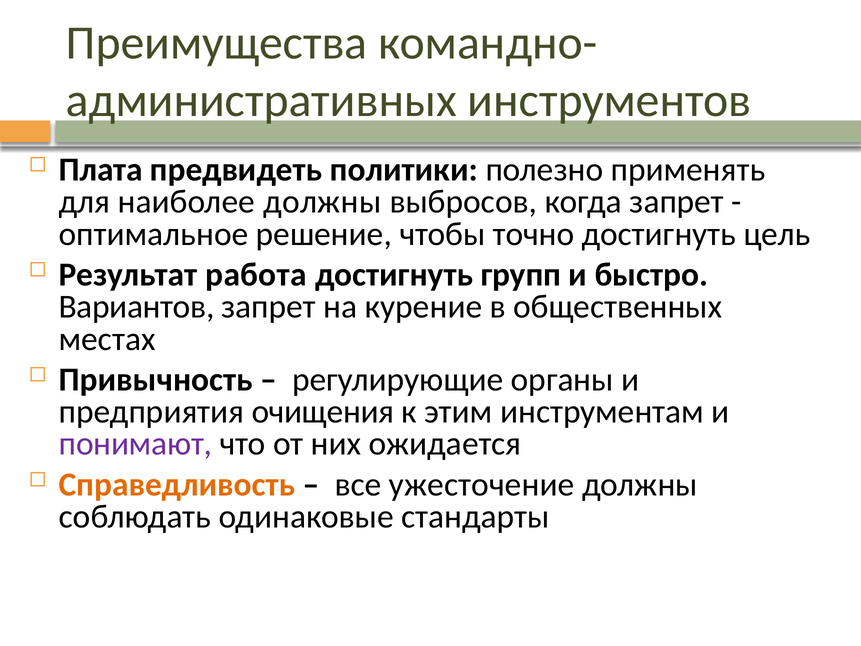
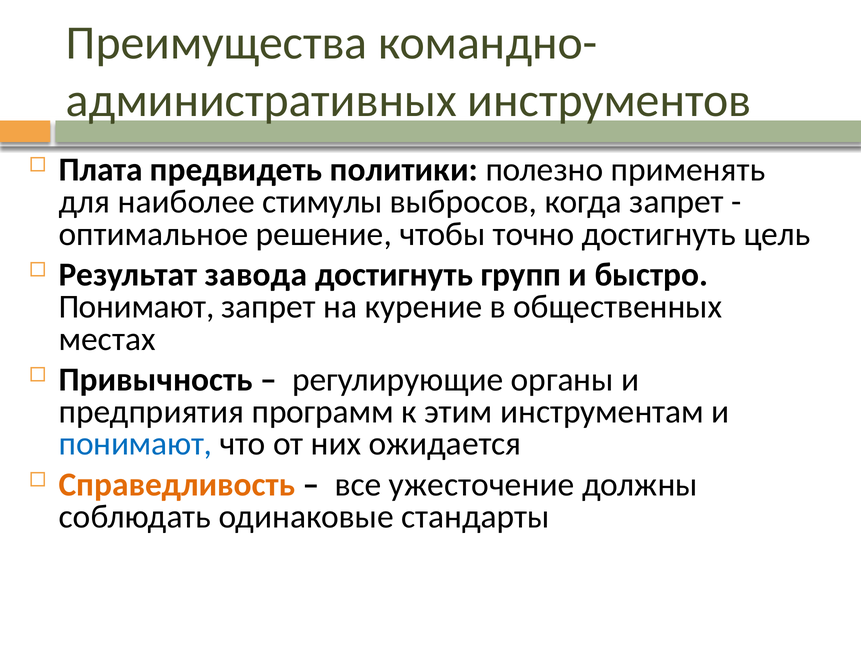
наиболее должны: должны -> стимулы (322, 202)
работа: работа -> завода (256, 275)
Вариантов: Вариантов -> Понимают (136, 307)
очищения: очищения -> программ (323, 412)
понимают colour: purple -> blue (136, 444)
